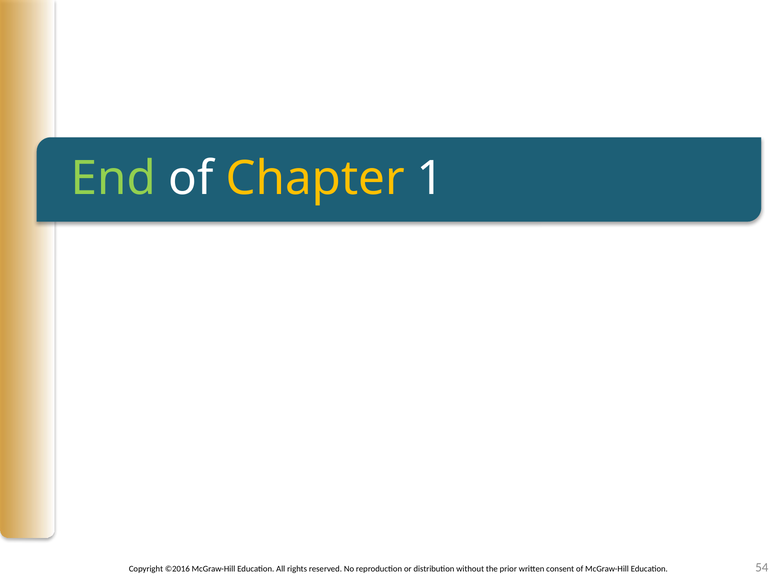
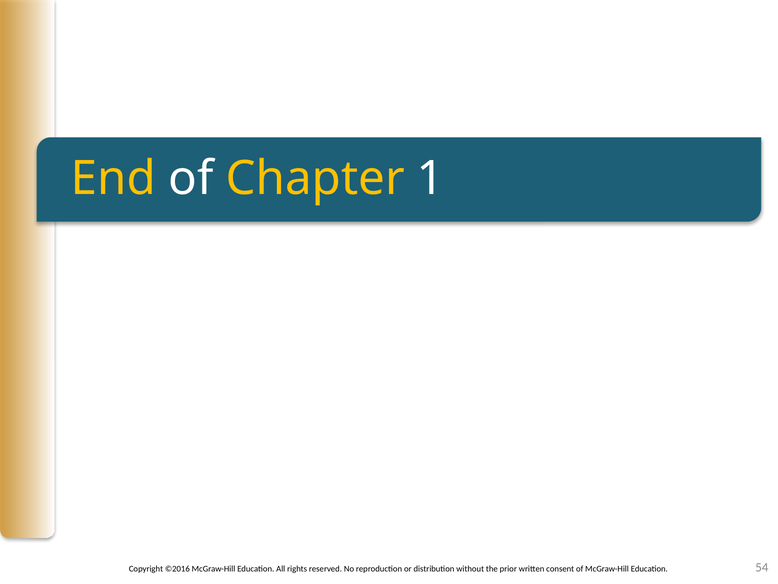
End colour: light green -> yellow (113, 178)
